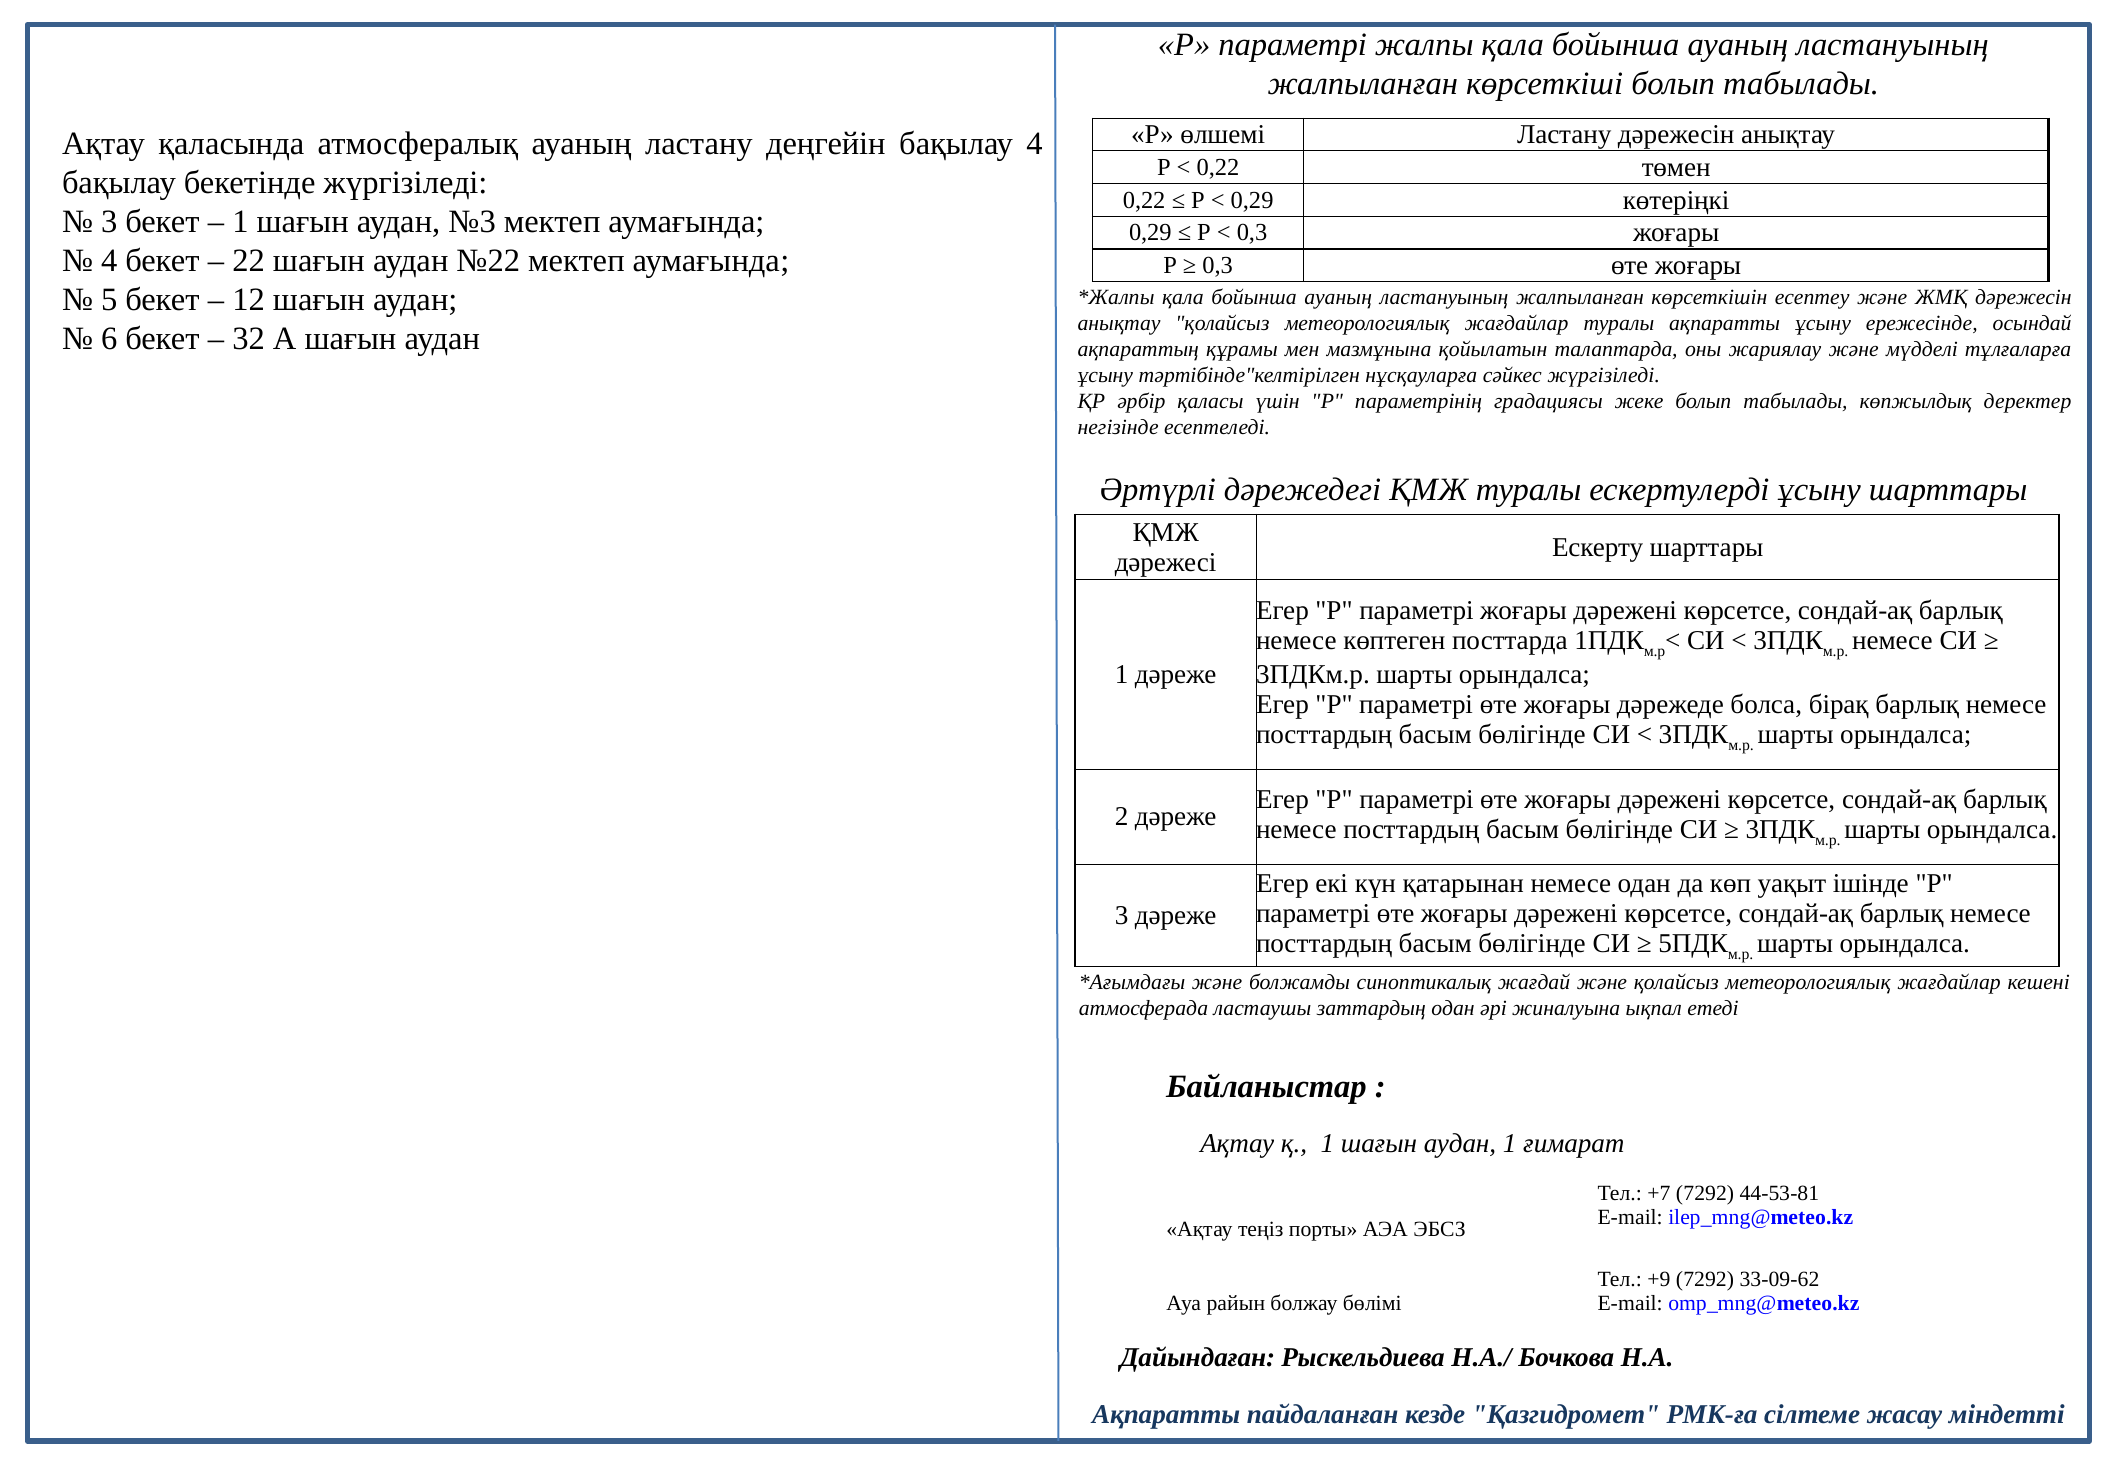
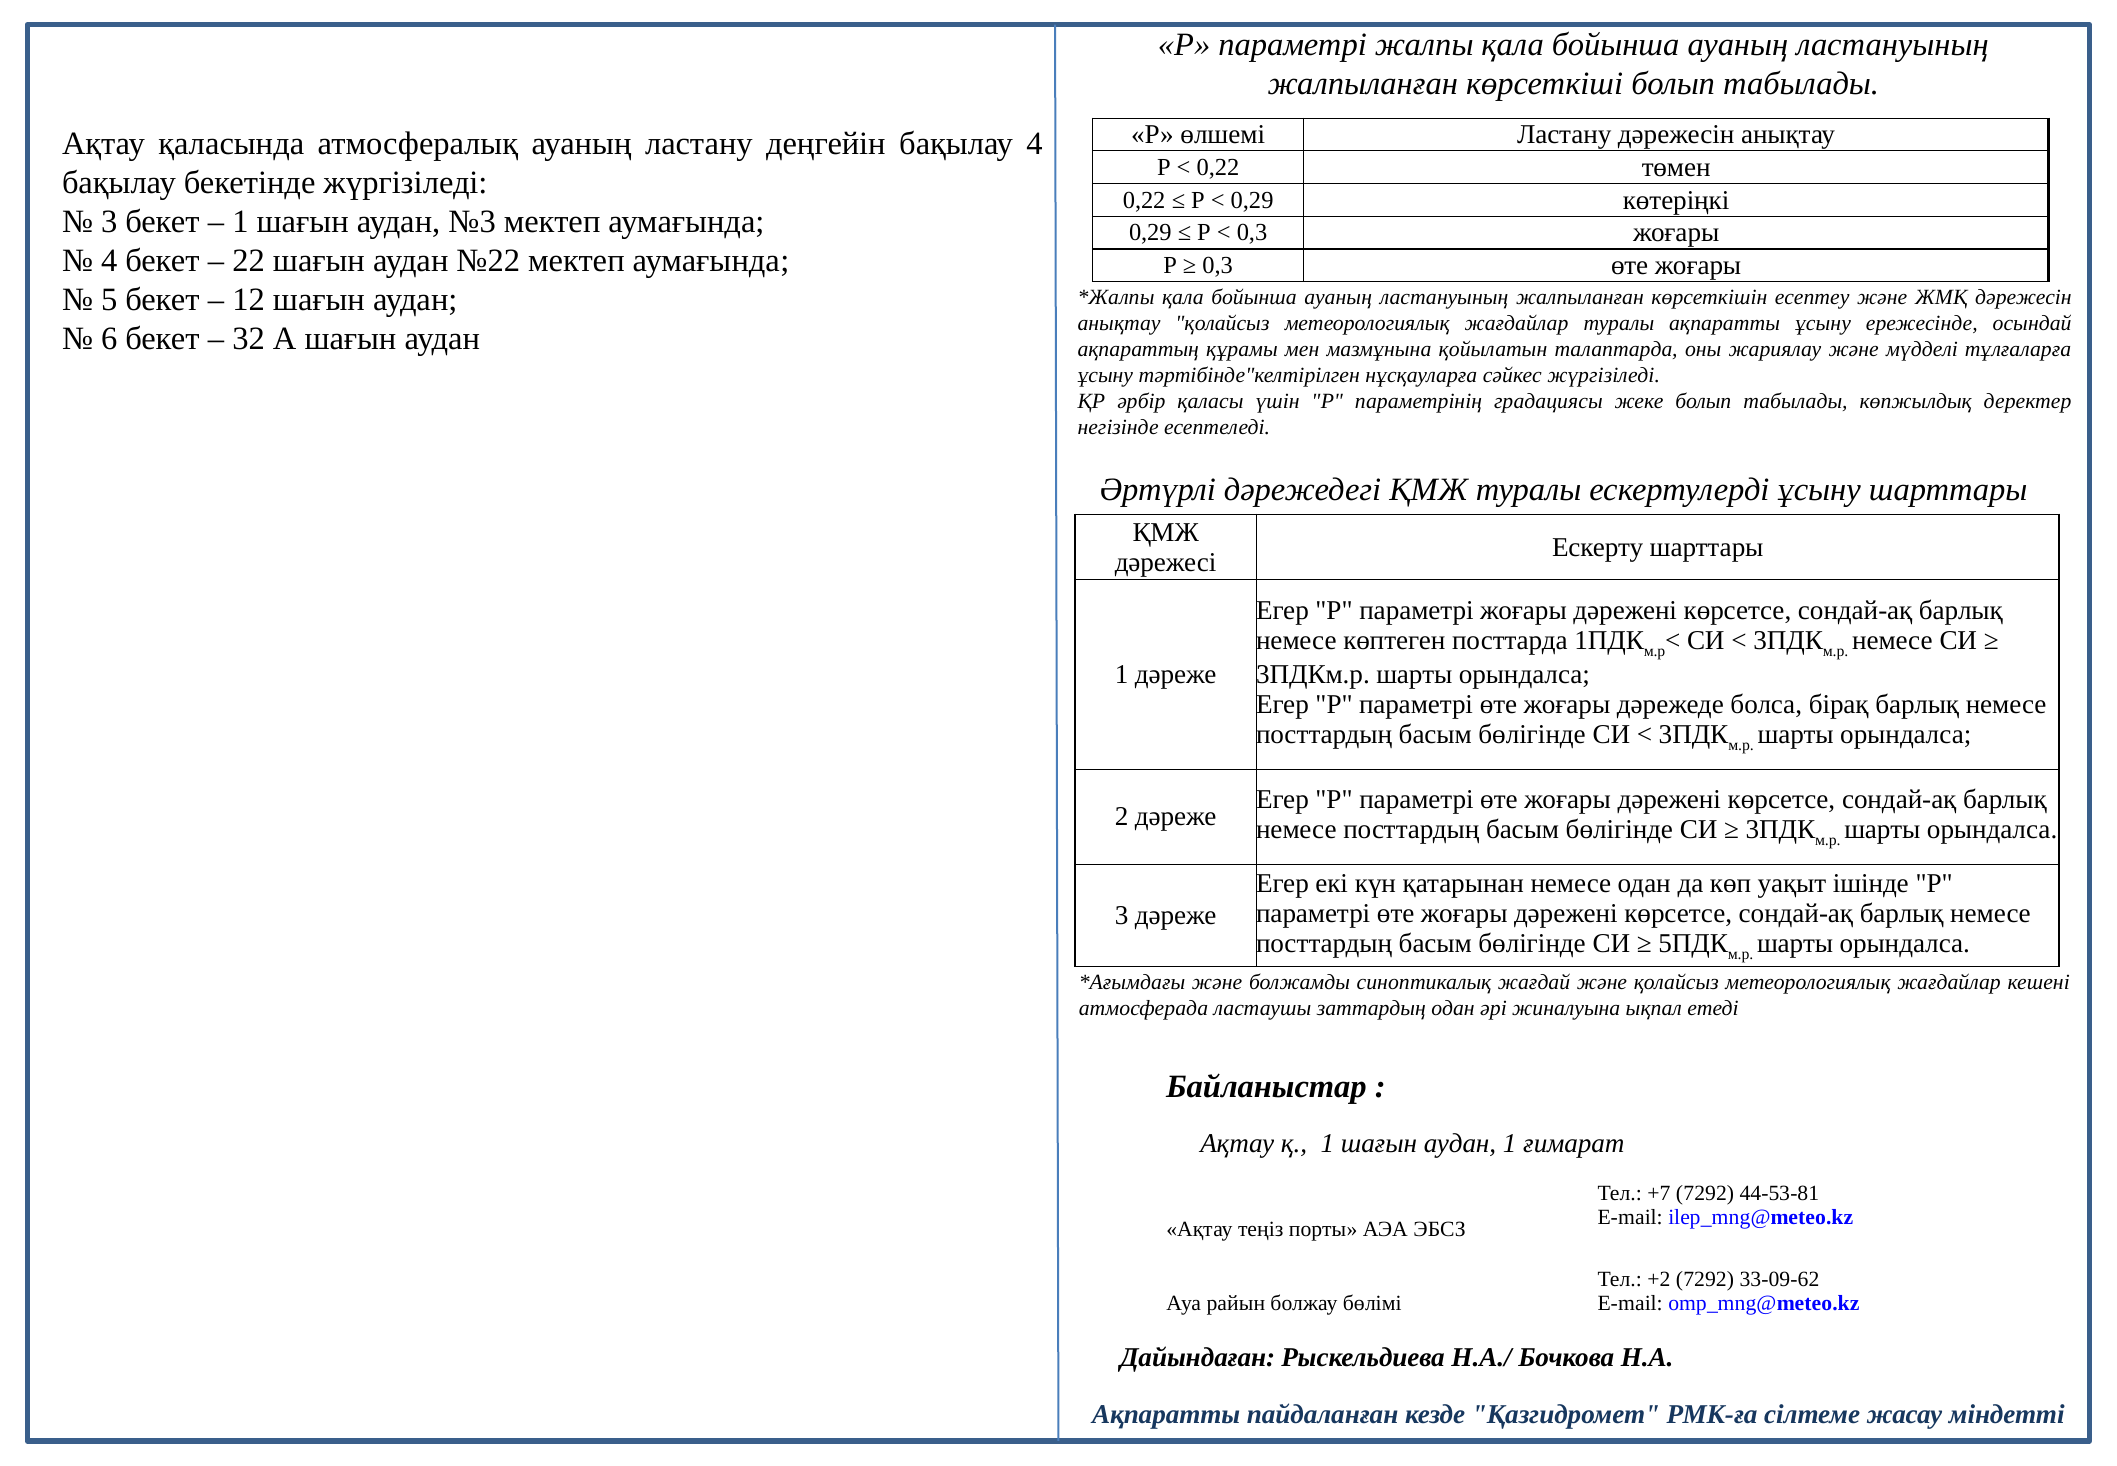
+9: +9 -> +2 (1659, 1278)
